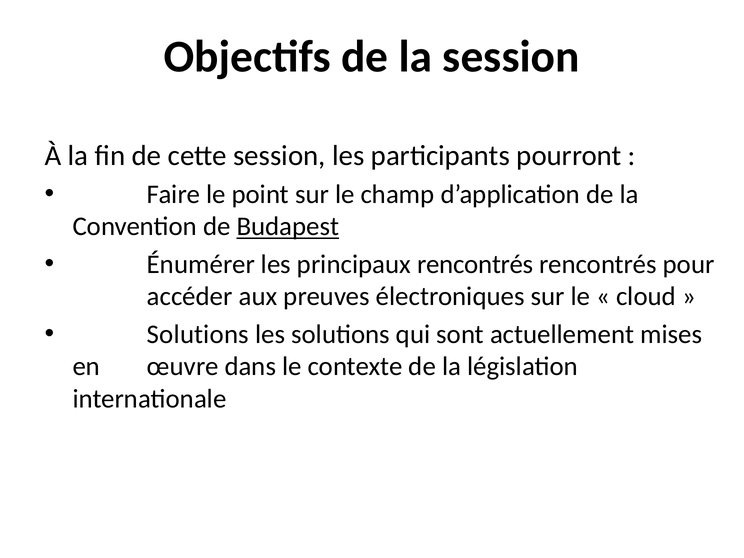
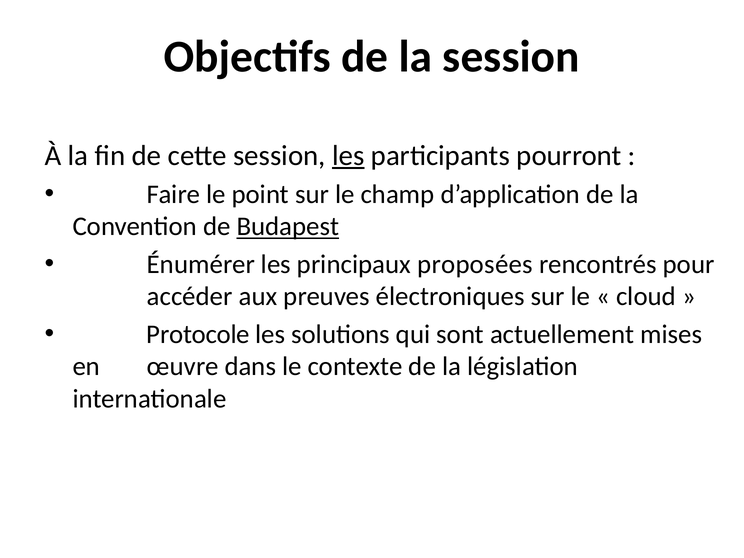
les underline: none -> present (348, 156)
principaux rencontrés: rencontrés -> proposées (475, 264)
Solutions: Solutions -> Protocole (198, 334)
